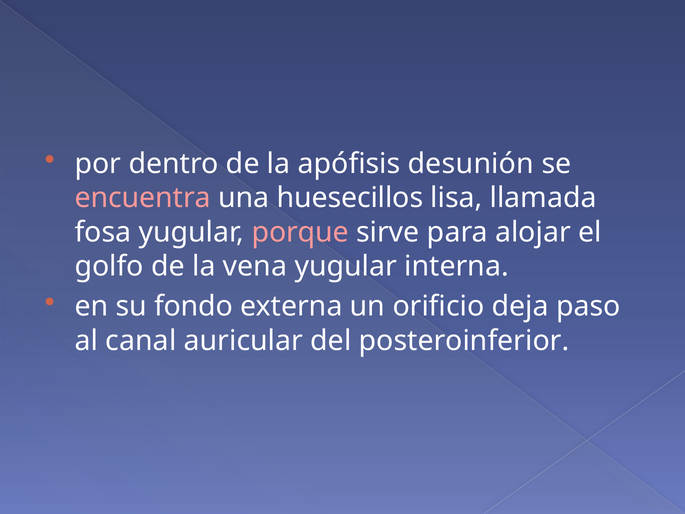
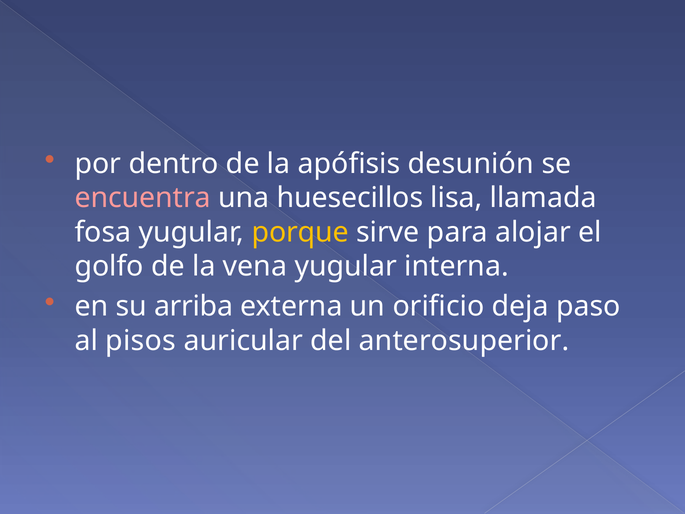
porque colour: pink -> yellow (300, 232)
fondo: fondo -> arriba (194, 306)
canal: canal -> pisos (141, 341)
posteroinferior: posteroinferior -> anterosuperior (464, 341)
